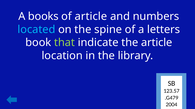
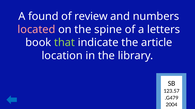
books: books -> found (43, 16)
of article: article -> review (91, 16)
located colour: light blue -> pink (36, 30)
